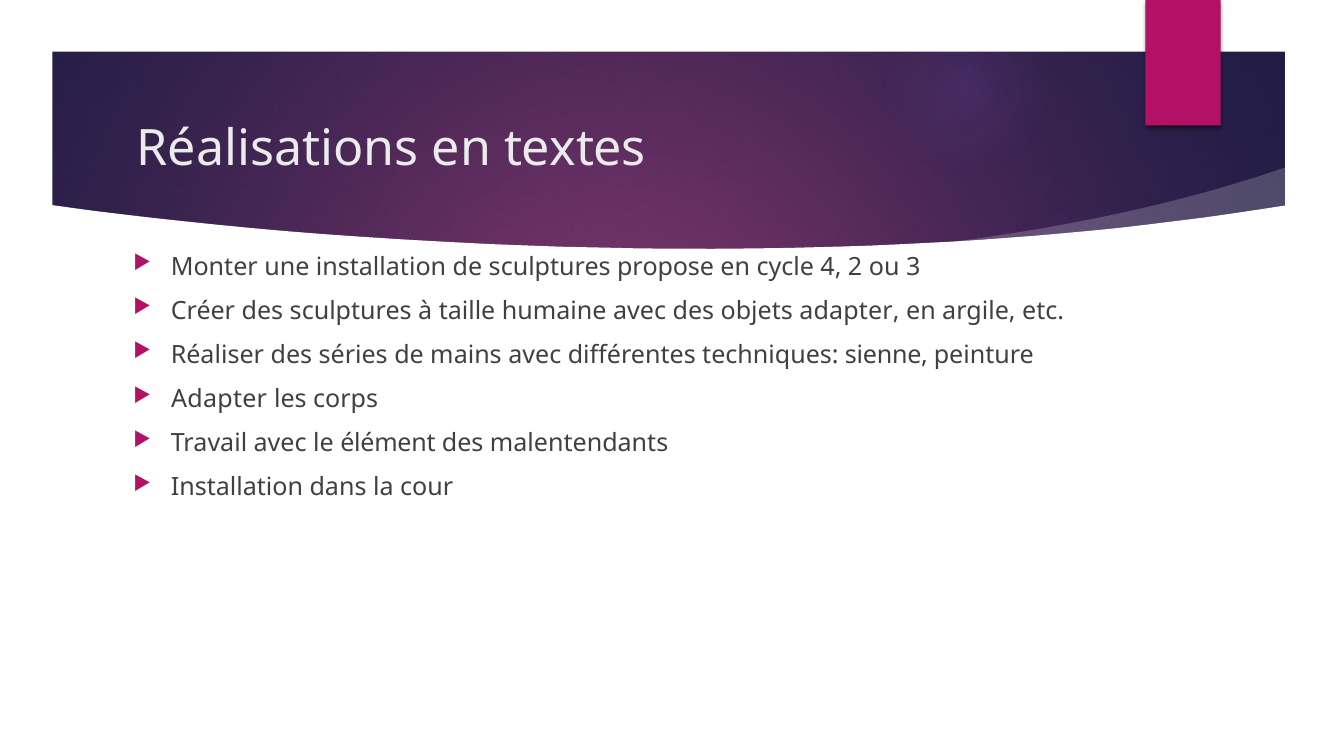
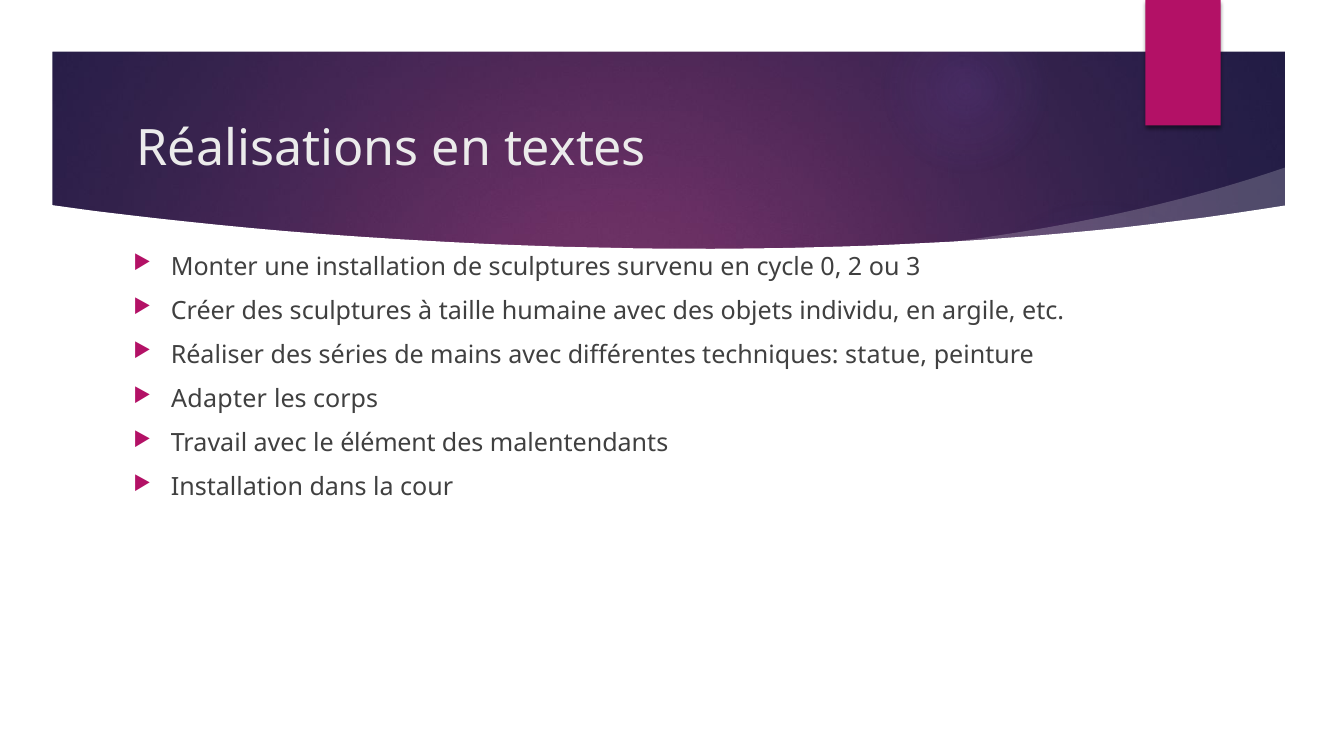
propose: propose -> survenu (665, 267)
4: 4 -> 0 (831, 267)
objets adapter: adapter -> individu (850, 311)
sienne: sienne -> statue (886, 355)
